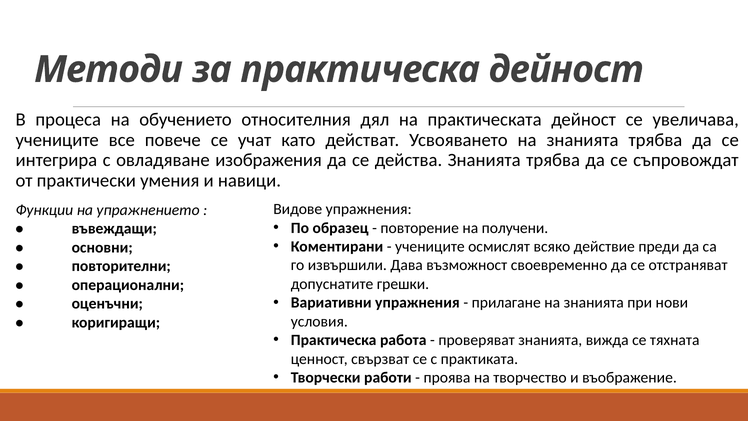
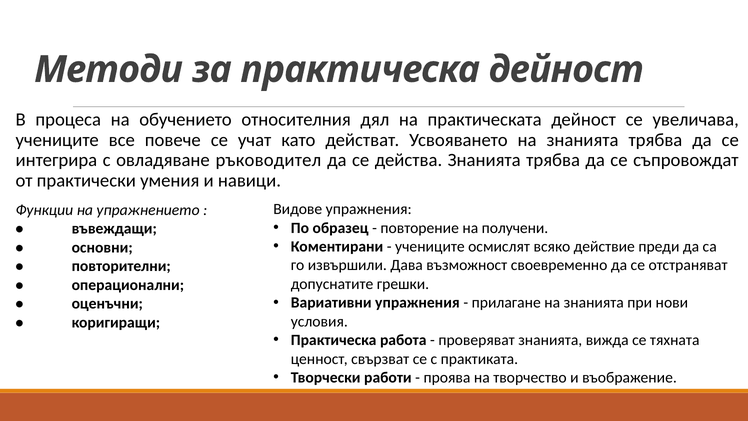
изображения: изображения -> ръководител (268, 160)
